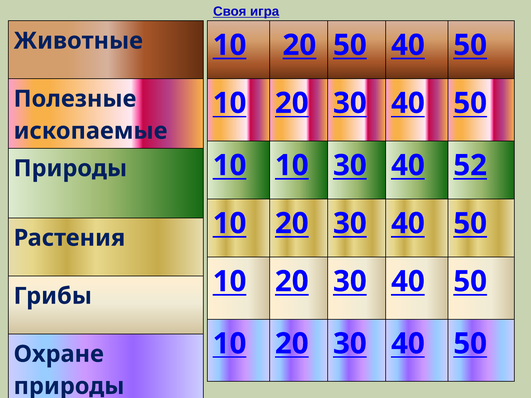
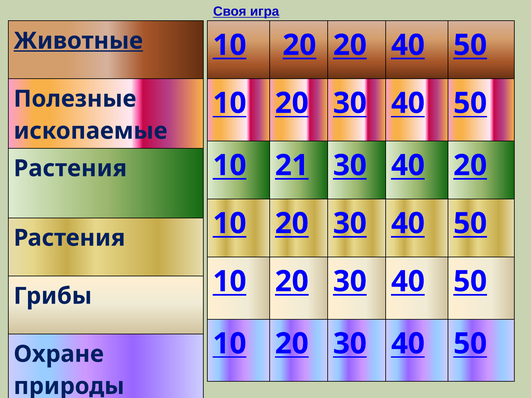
Животные underline: none -> present (78, 41)
50: 50 -> 20 (350, 45)
10 10: 10 -> 21 (292, 165)
40 52: 52 -> 20 (470, 165)
Природы: Природы -> Растения (70, 169)
